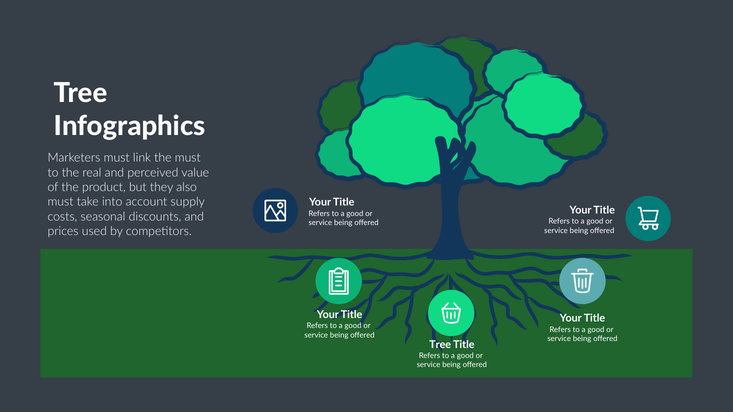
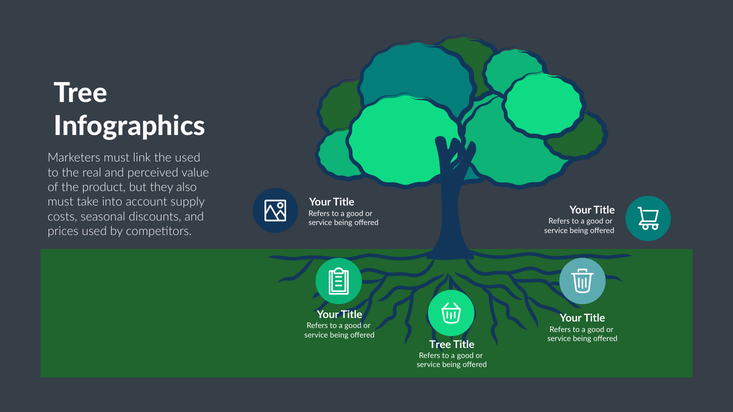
the must: must -> used (188, 158)
